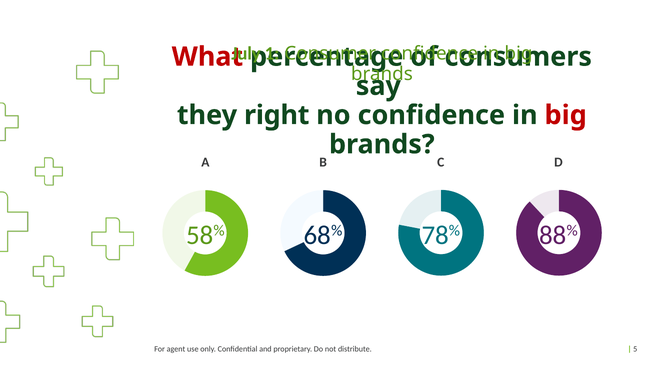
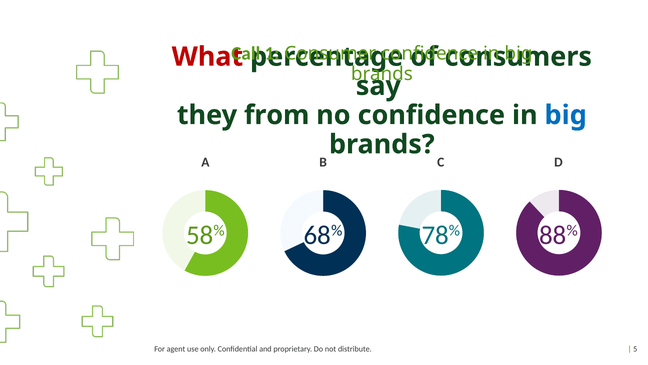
July: July -> Call (246, 54)
right: right -> from (277, 115)
big colour: red -> blue (566, 115)
